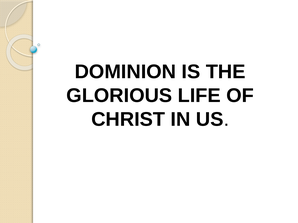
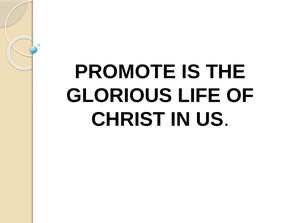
DOMINION: DOMINION -> PROMOTE (125, 72)
